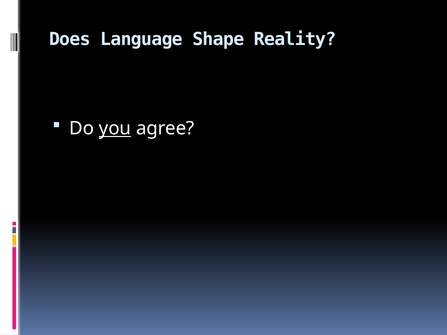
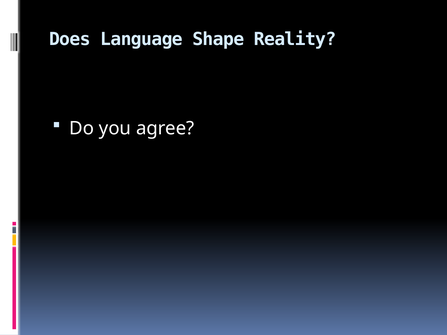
you underline: present -> none (115, 129)
